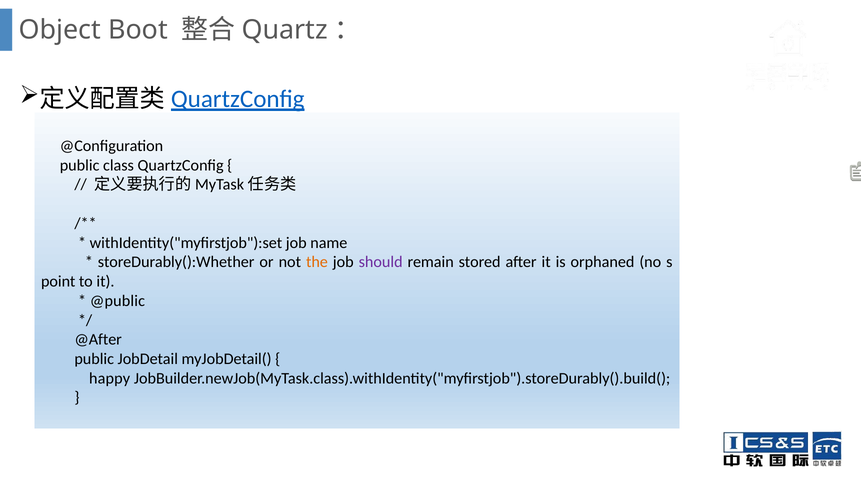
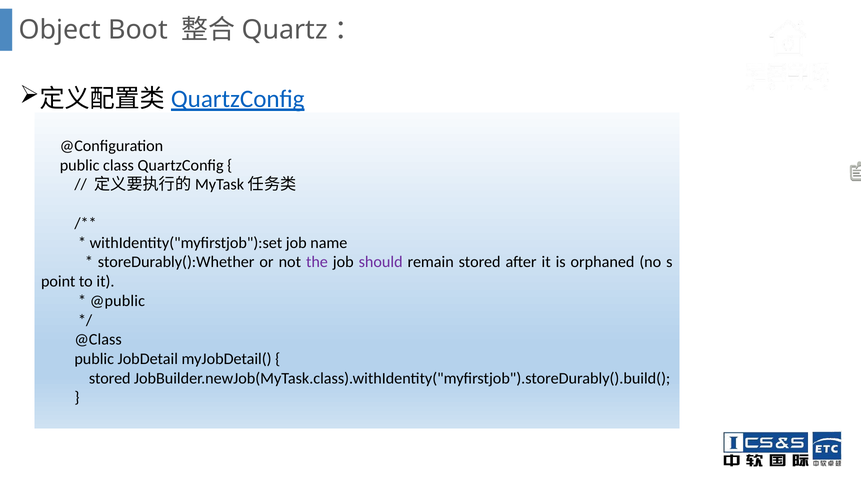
the colour: orange -> purple (317, 262)
@After: @After -> @Class (98, 340)
happy: happy -> stored (110, 379)
